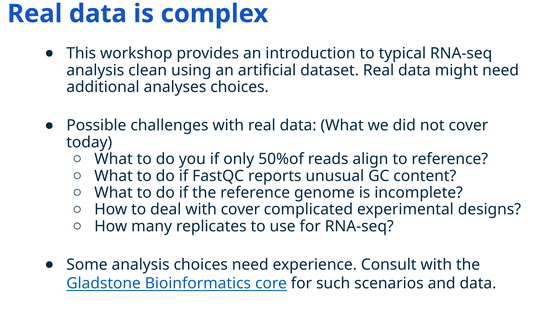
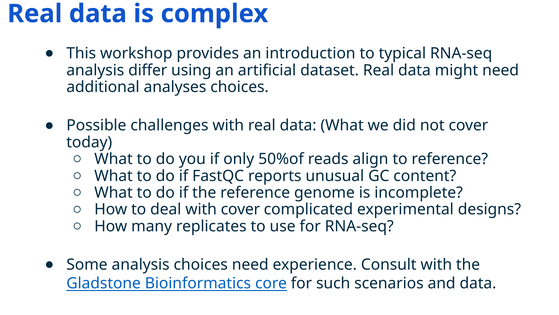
clean: clean -> differ (148, 70)
